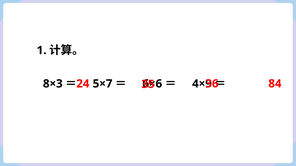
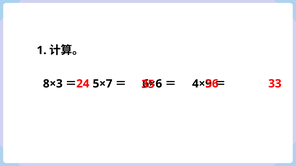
84: 84 -> 33 (275, 84)
